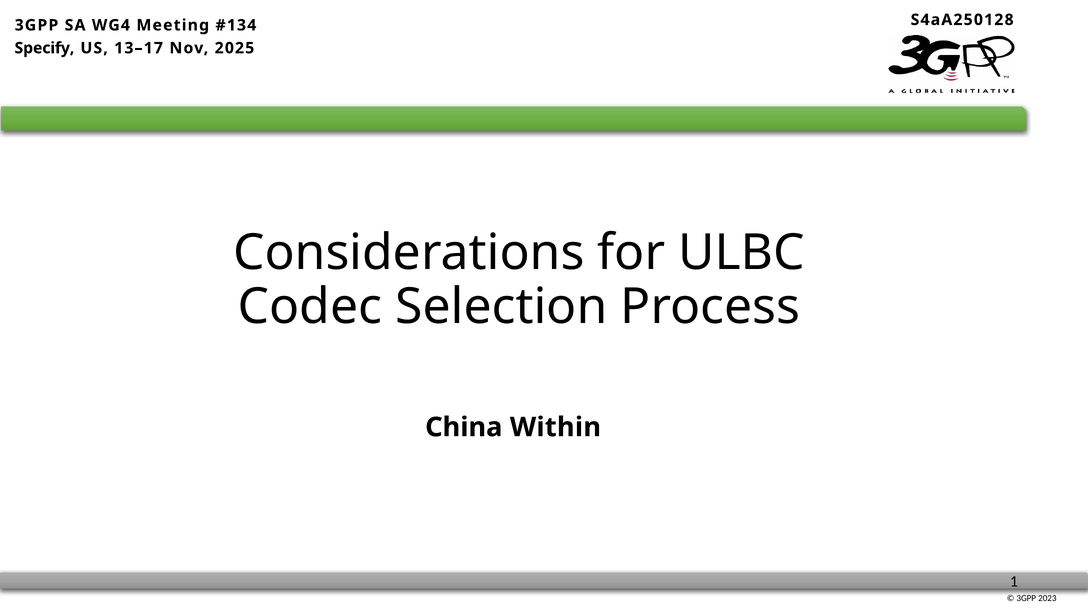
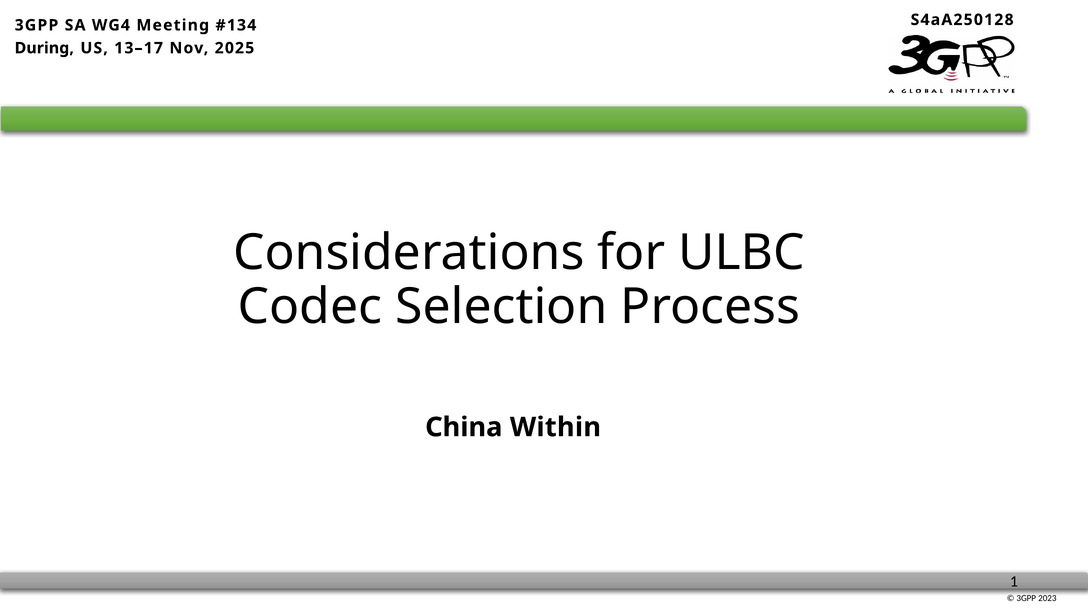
Specify: Specify -> During (44, 48)
